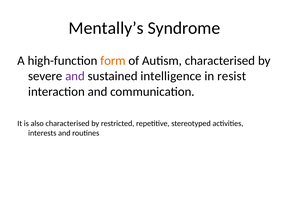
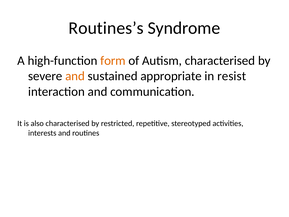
Mentally’s: Mentally’s -> Routines’s (106, 28)
and colour: purple -> orange (75, 76)
intelligence: intelligence -> appropriate (171, 76)
